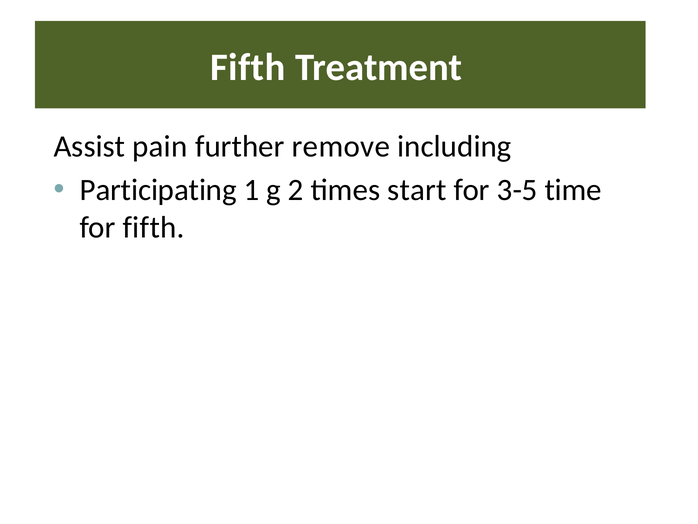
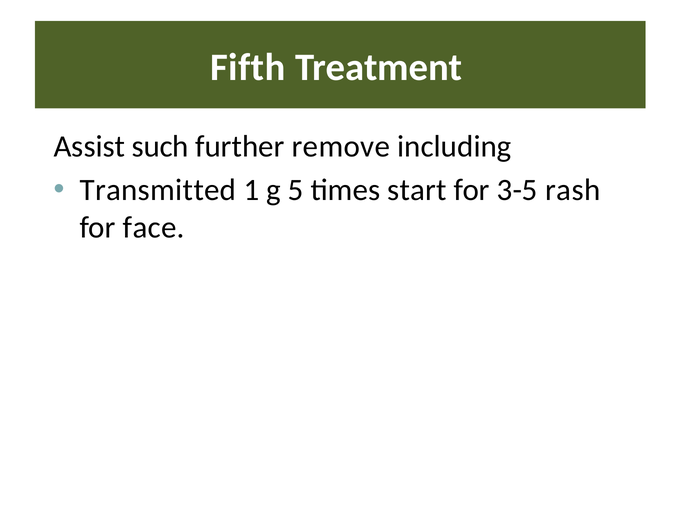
pain: pain -> such (160, 146)
Participating: Participating -> Transmitted (158, 190)
2: 2 -> 5 (296, 190)
time: time -> rash (573, 190)
for fifth: fifth -> face (154, 227)
